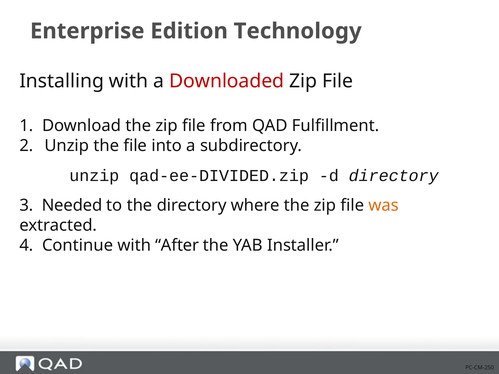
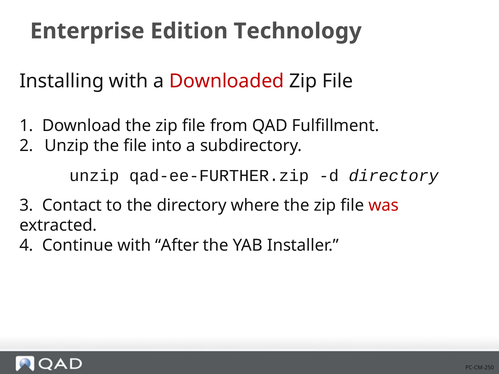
qad-ee-DIVIDED.zip: qad-ee-DIVIDED.zip -> qad-ee-FURTHER.zip (219, 176)
Needed: Needed -> Contact (72, 206)
was colour: orange -> red (384, 206)
